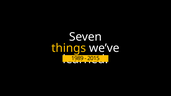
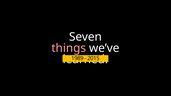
things colour: yellow -> pink (69, 48)
